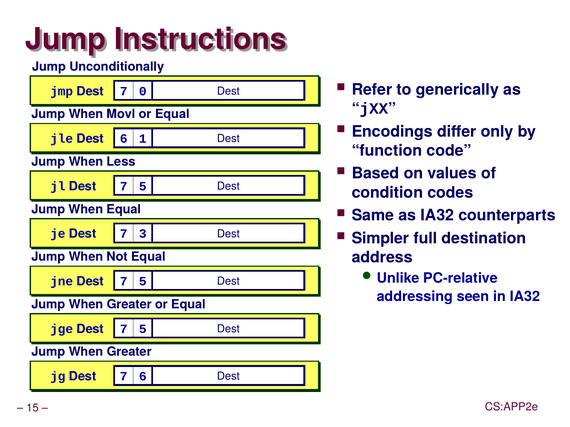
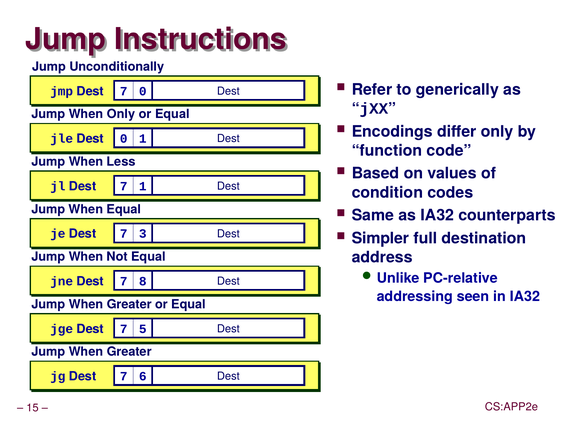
When Movl: Movl -> Only (121, 114)
Dest 6: 6 -> 0 (124, 139)
jl Dest 7 5: 5 -> 1 (143, 186)
jne Dest 7 5: 5 -> 8 (143, 282)
